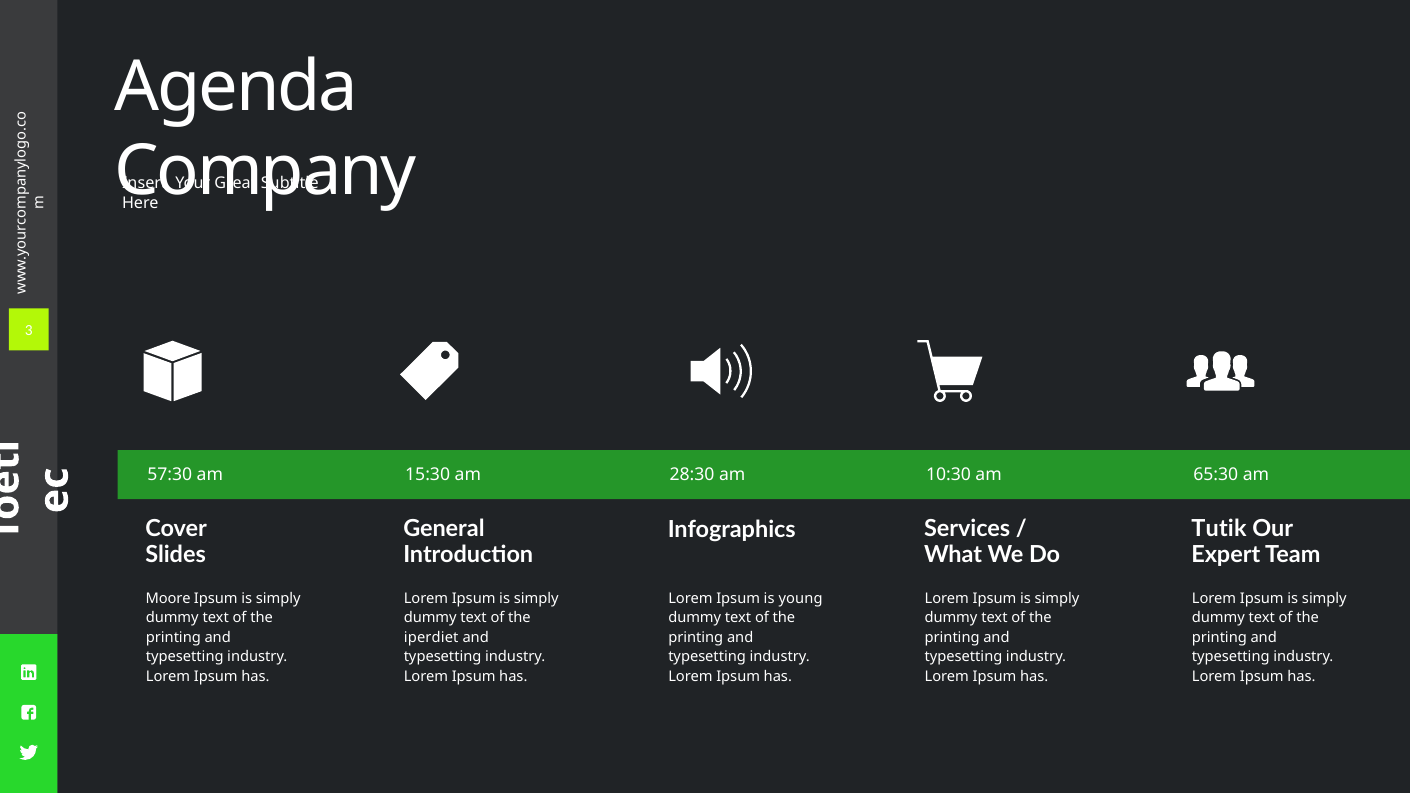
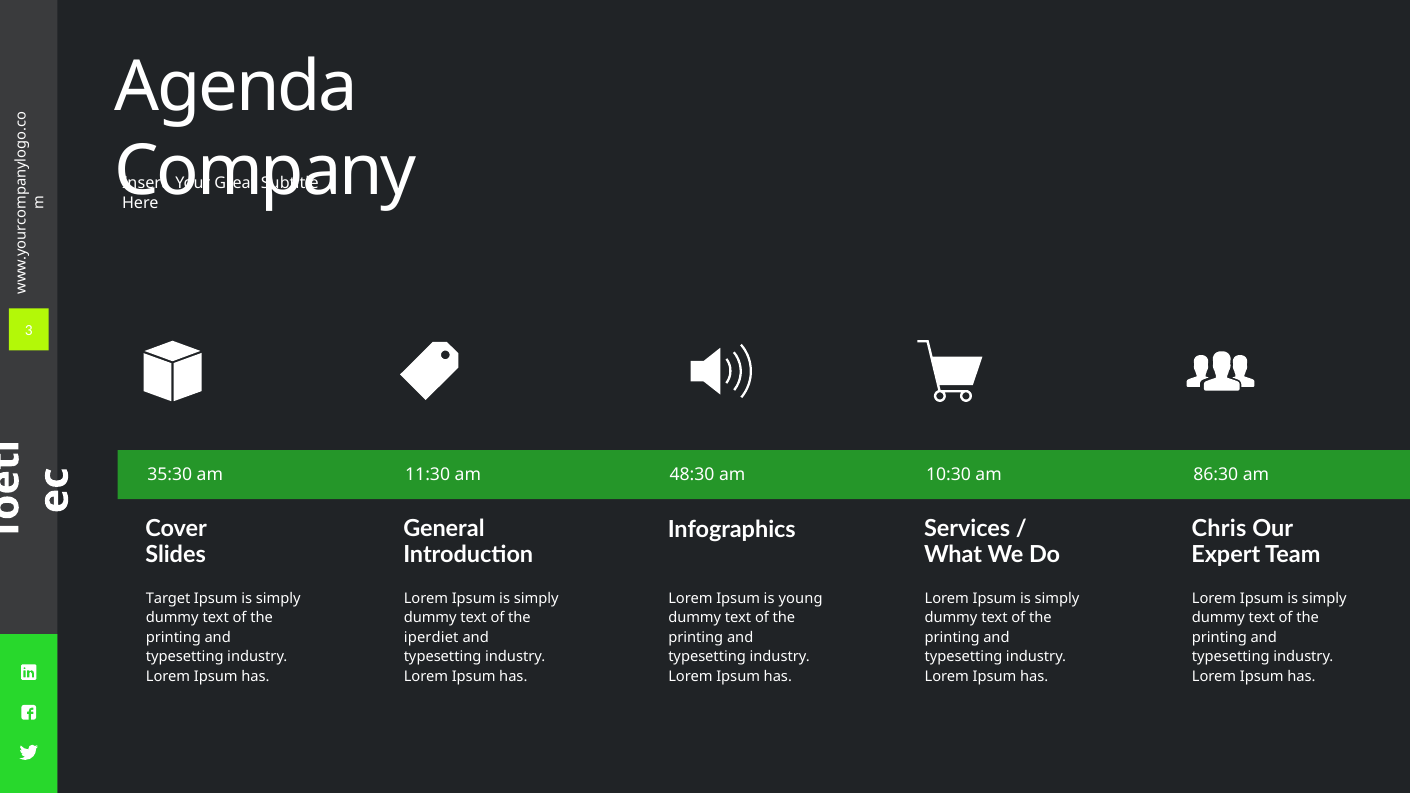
57:30: 57:30 -> 35:30 (170, 475)
15:30: 15:30 -> 11:30 (428, 475)
28:30: 28:30 -> 48:30 (692, 475)
65:30: 65:30 -> 86:30 (1216, 475)
Tutik: Tutik -> Chris (1219, 529)
Moore: Moore -> Target (168, 599)
